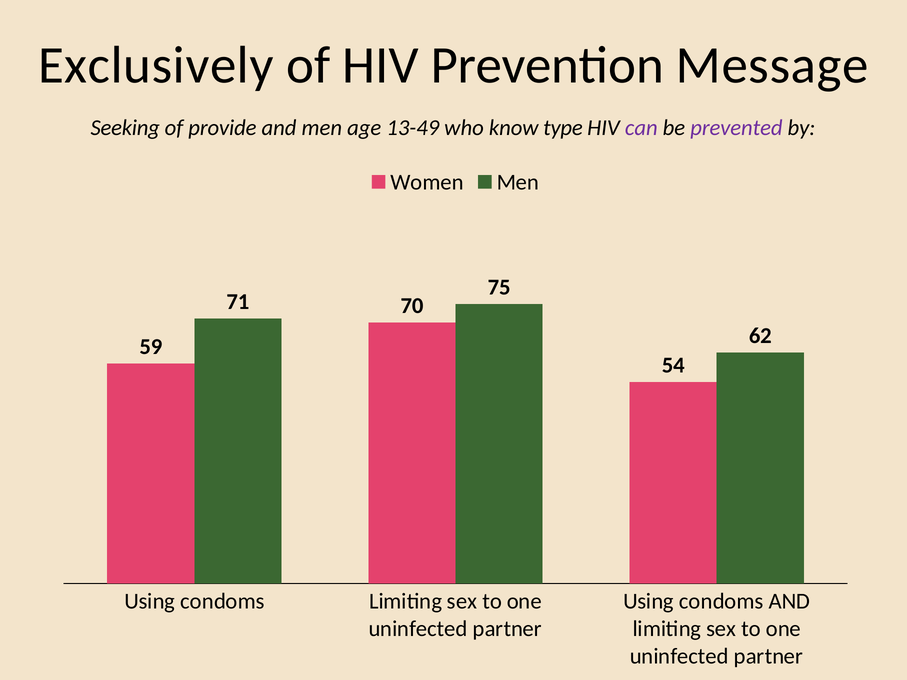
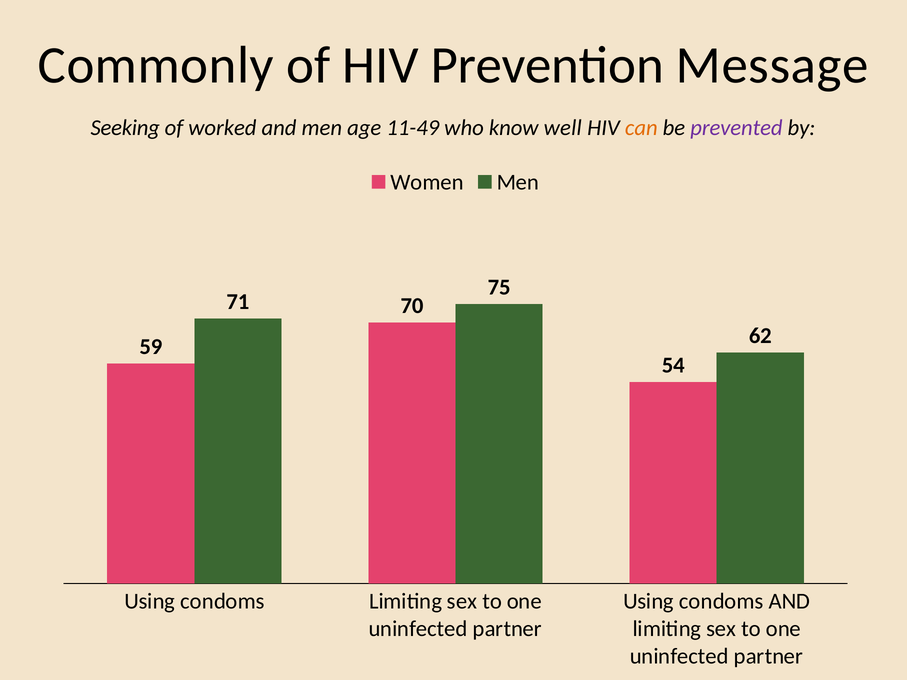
Exclusively: Exclusively -> Commonly (156, 65)
provide: provide -> worked (222, 128)
13-49: 13-49 -> 11-49 (413, 128)
type: type -> well (563, 128)
can colour: purple -> orange (641, 128)
